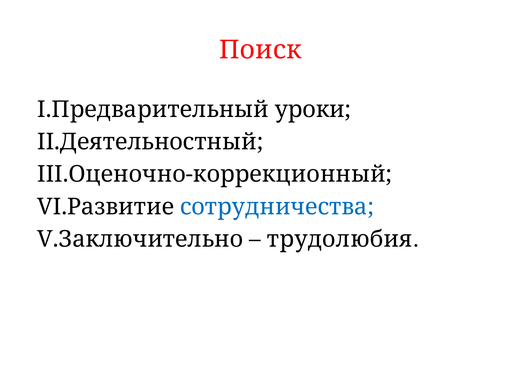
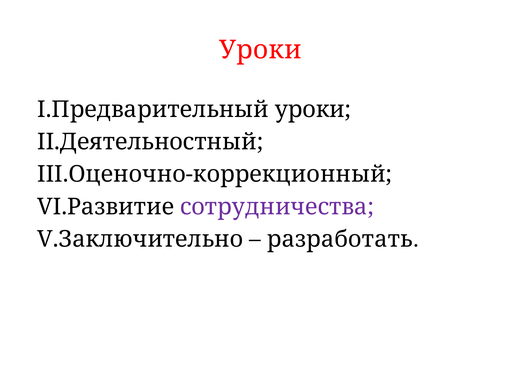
Поиск: Поиск -> Уроки (260, 50)
сотрудничества colour: blue -> purple (277, 207)
трудолюбия: трудолюбия -> разработать (340, 239)
